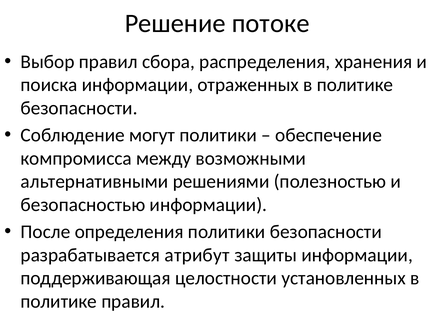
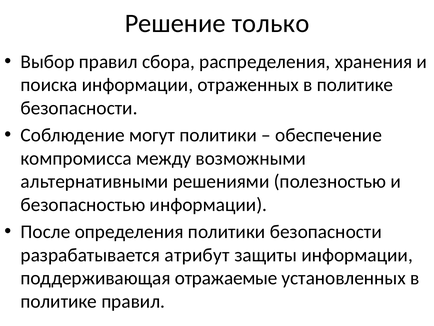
потоке: потоке -> только (271, 23)
целостности: целостности -> отражаемые (226, 278)
